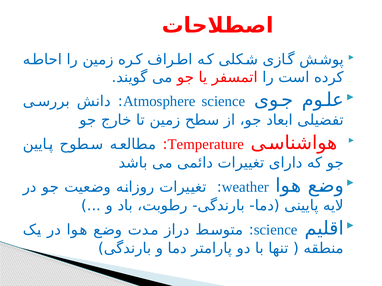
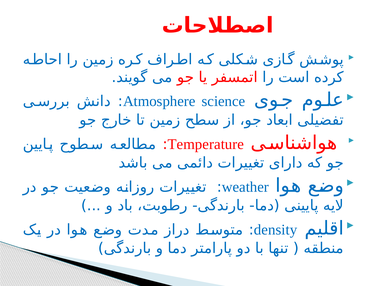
science: science -> density (276, 230)
